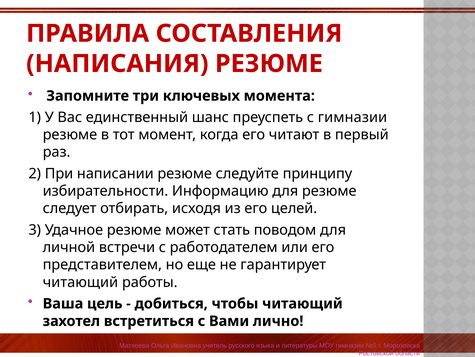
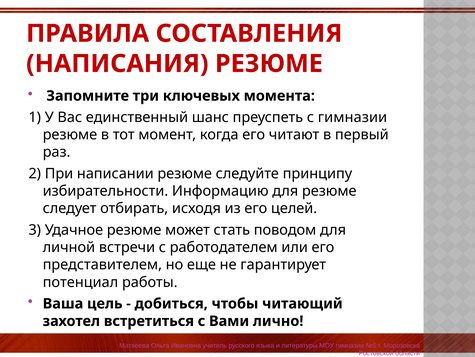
читающий: читающий -> потенциал (80, 282)
